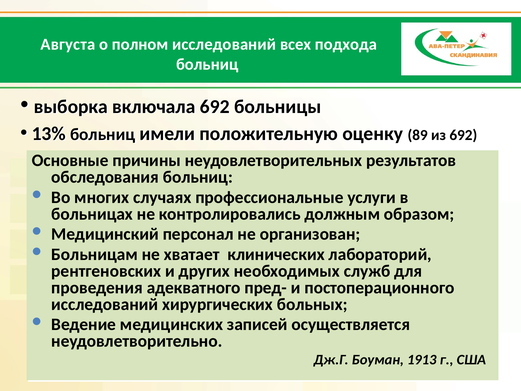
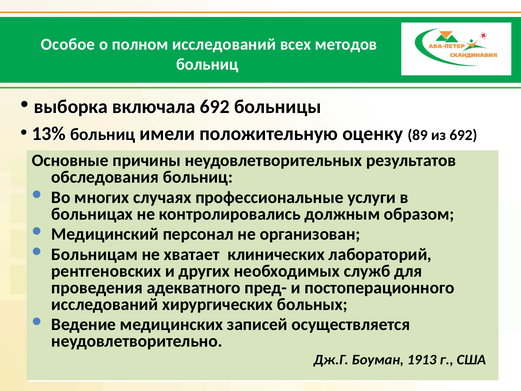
Августа: Августа -> Особое (68, 44)
подхода: подхода -> методов (346, 44)
